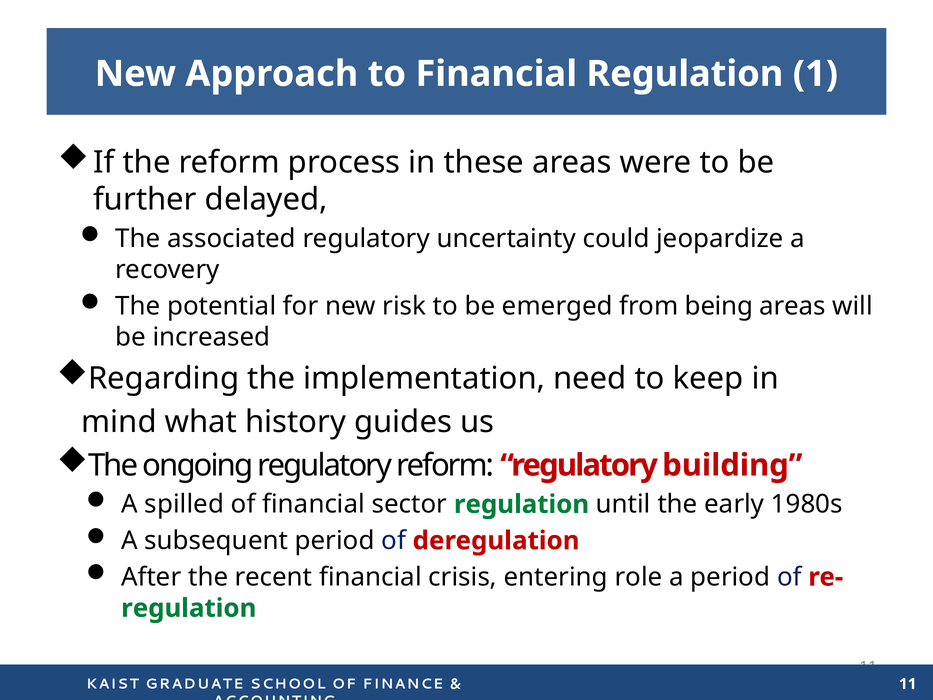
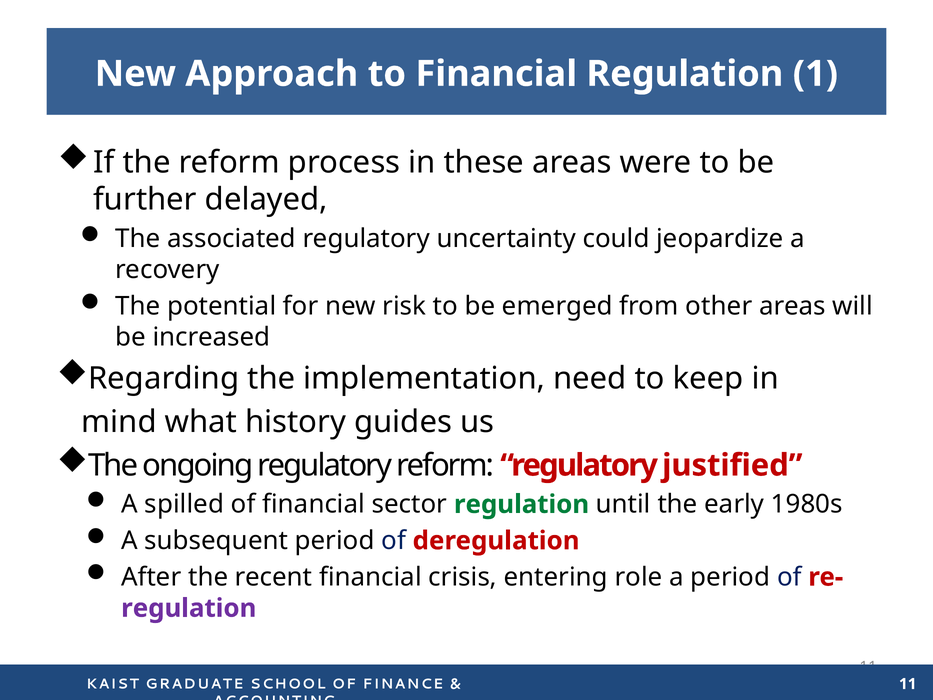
being: being -> other (719, 306)
building: building -> justified (732, 465)
regulation colour: green -> purple (189, 608)
